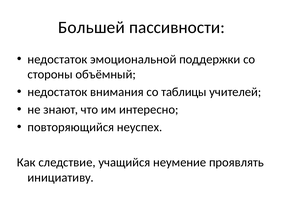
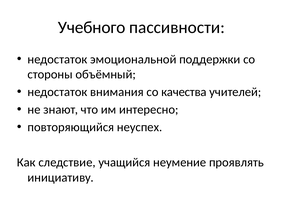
Большей: Большей -> Учебного (92, 27)
таблицы: таблицы -> качества (184, 92)
